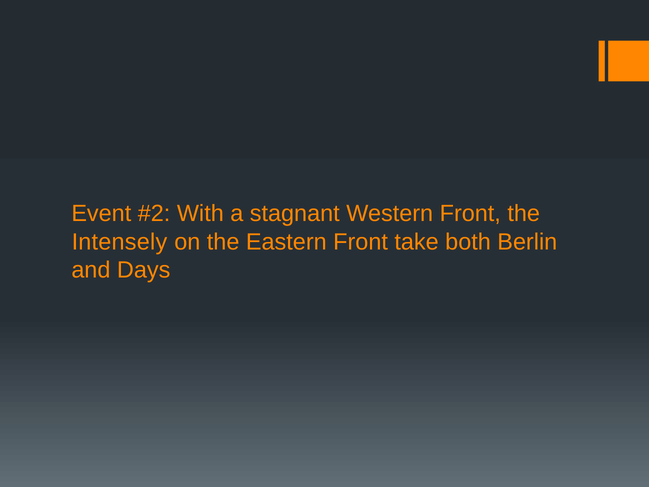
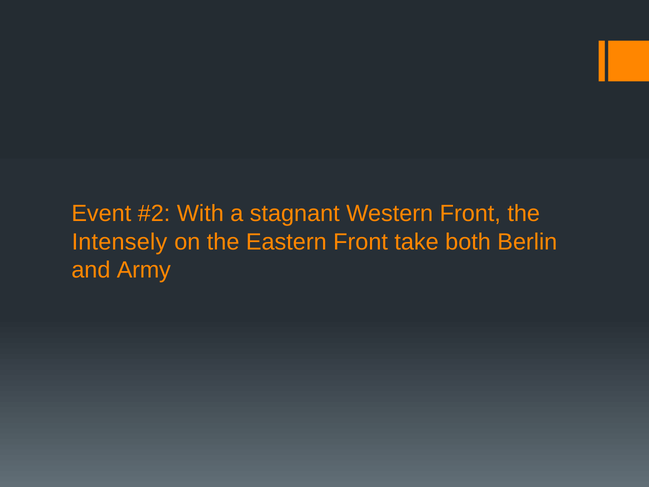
Days: Days -> Army (144, 270)
